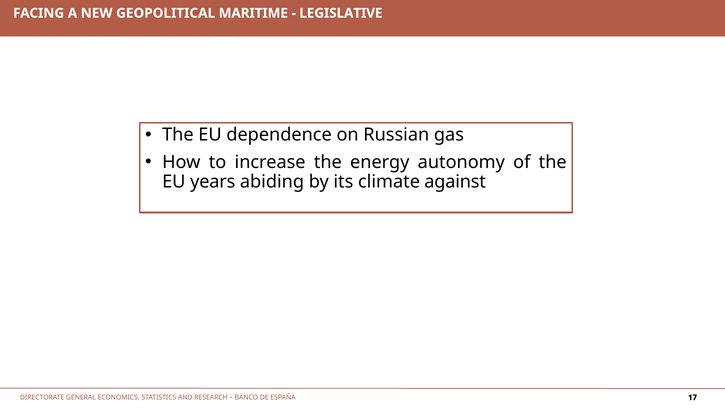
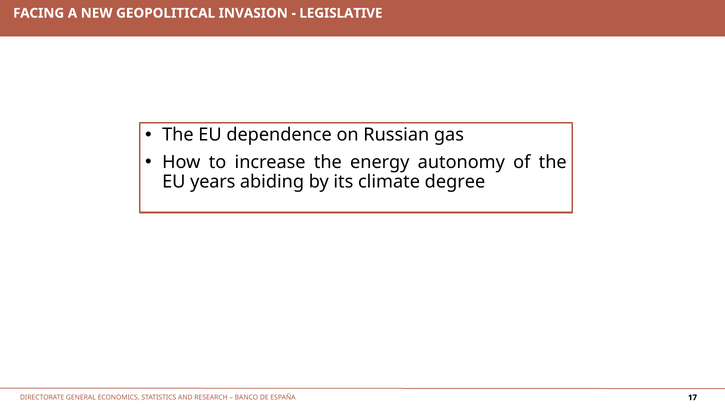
MARITIME: MARITIME -> INVASION (253, 13)
against: against -> degree (455, 182)
